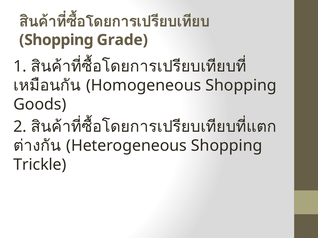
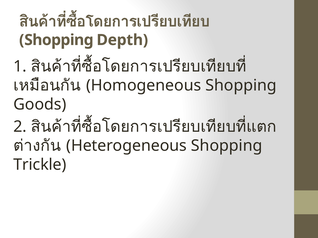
Grade: Grade -> Depth (122, 40)
